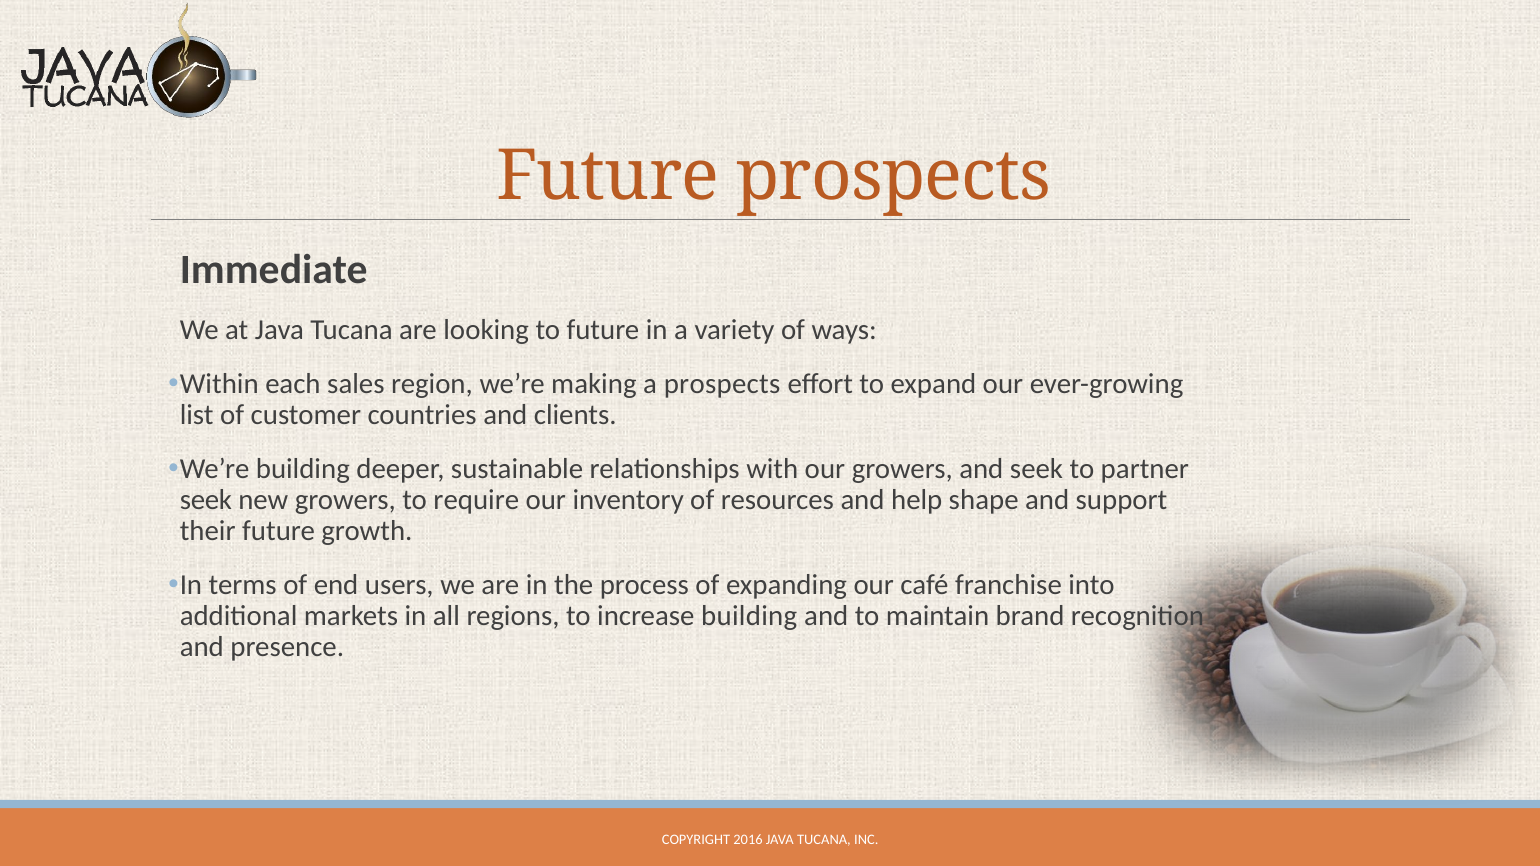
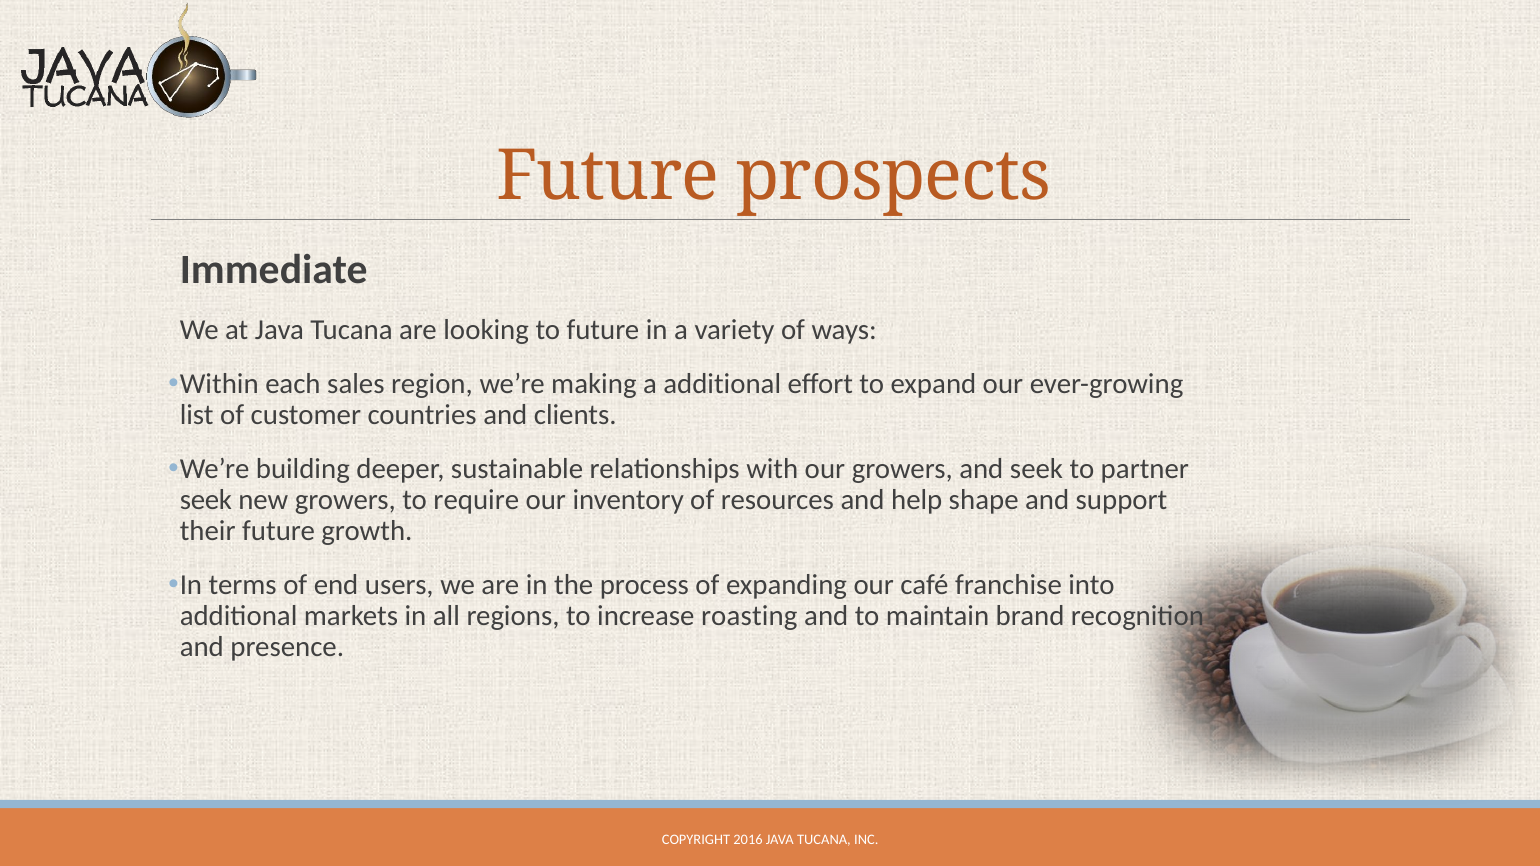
a prospects: prospects -> additional (722, 384)
increase building: building -> roasting (749, 616)
